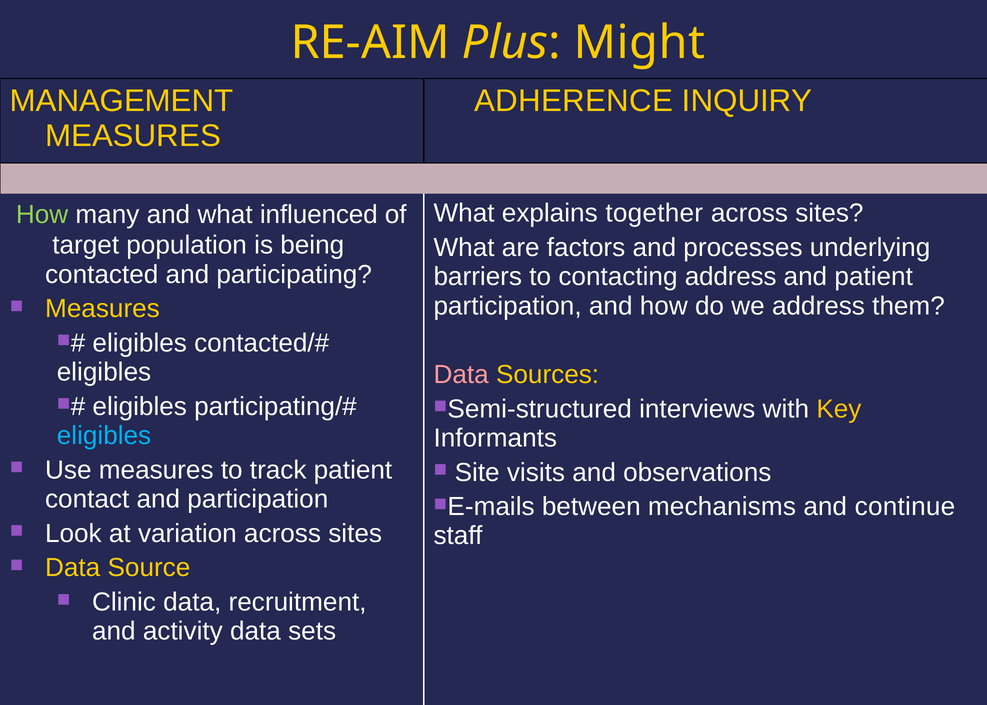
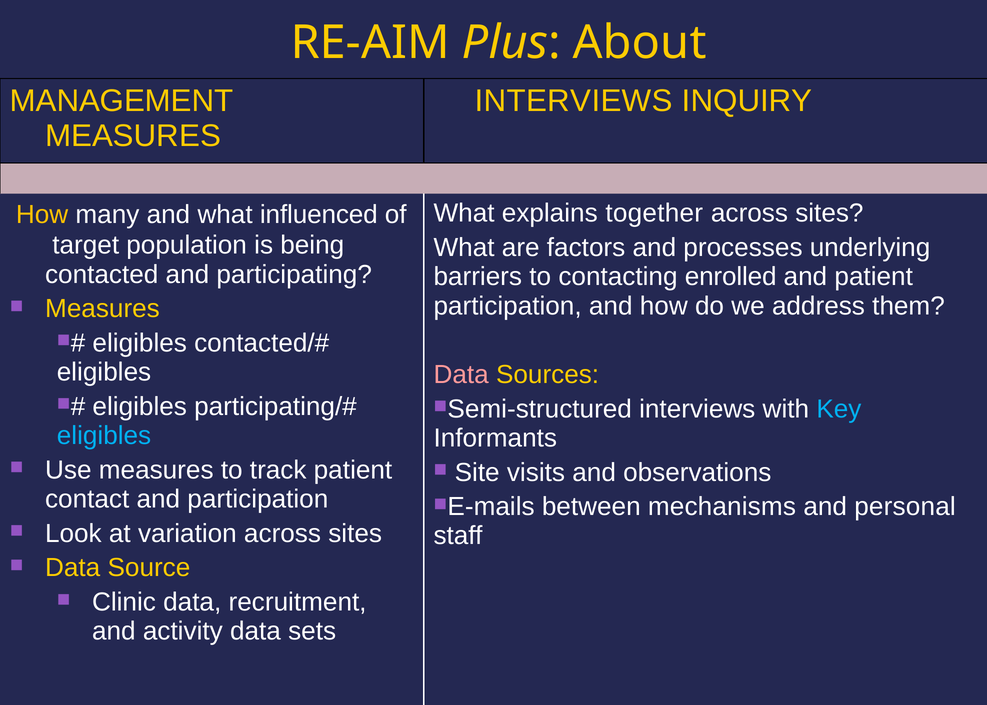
Might: Might -> About (640, 43)
ADHERENCE: ADHERENCE -> INTERVIEWS (574, 101)
How colour: light green -> yellow (42, 215)
contacting address: address -> enrolled (731, 277)
Key colour: yellow -> light blue (839, 409)
continue: continue -> personal (905, 507)
